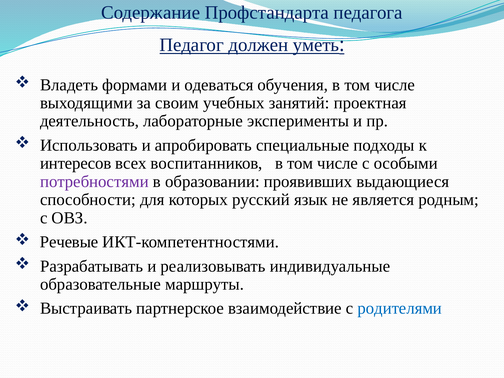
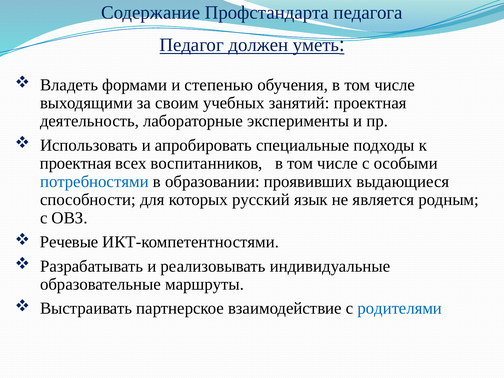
одеваться: одеваться -> степенью (219, 85)
интересов: интересов -> проектная (76, 163)
потребностями colour: purple -> blue (94, 182)
